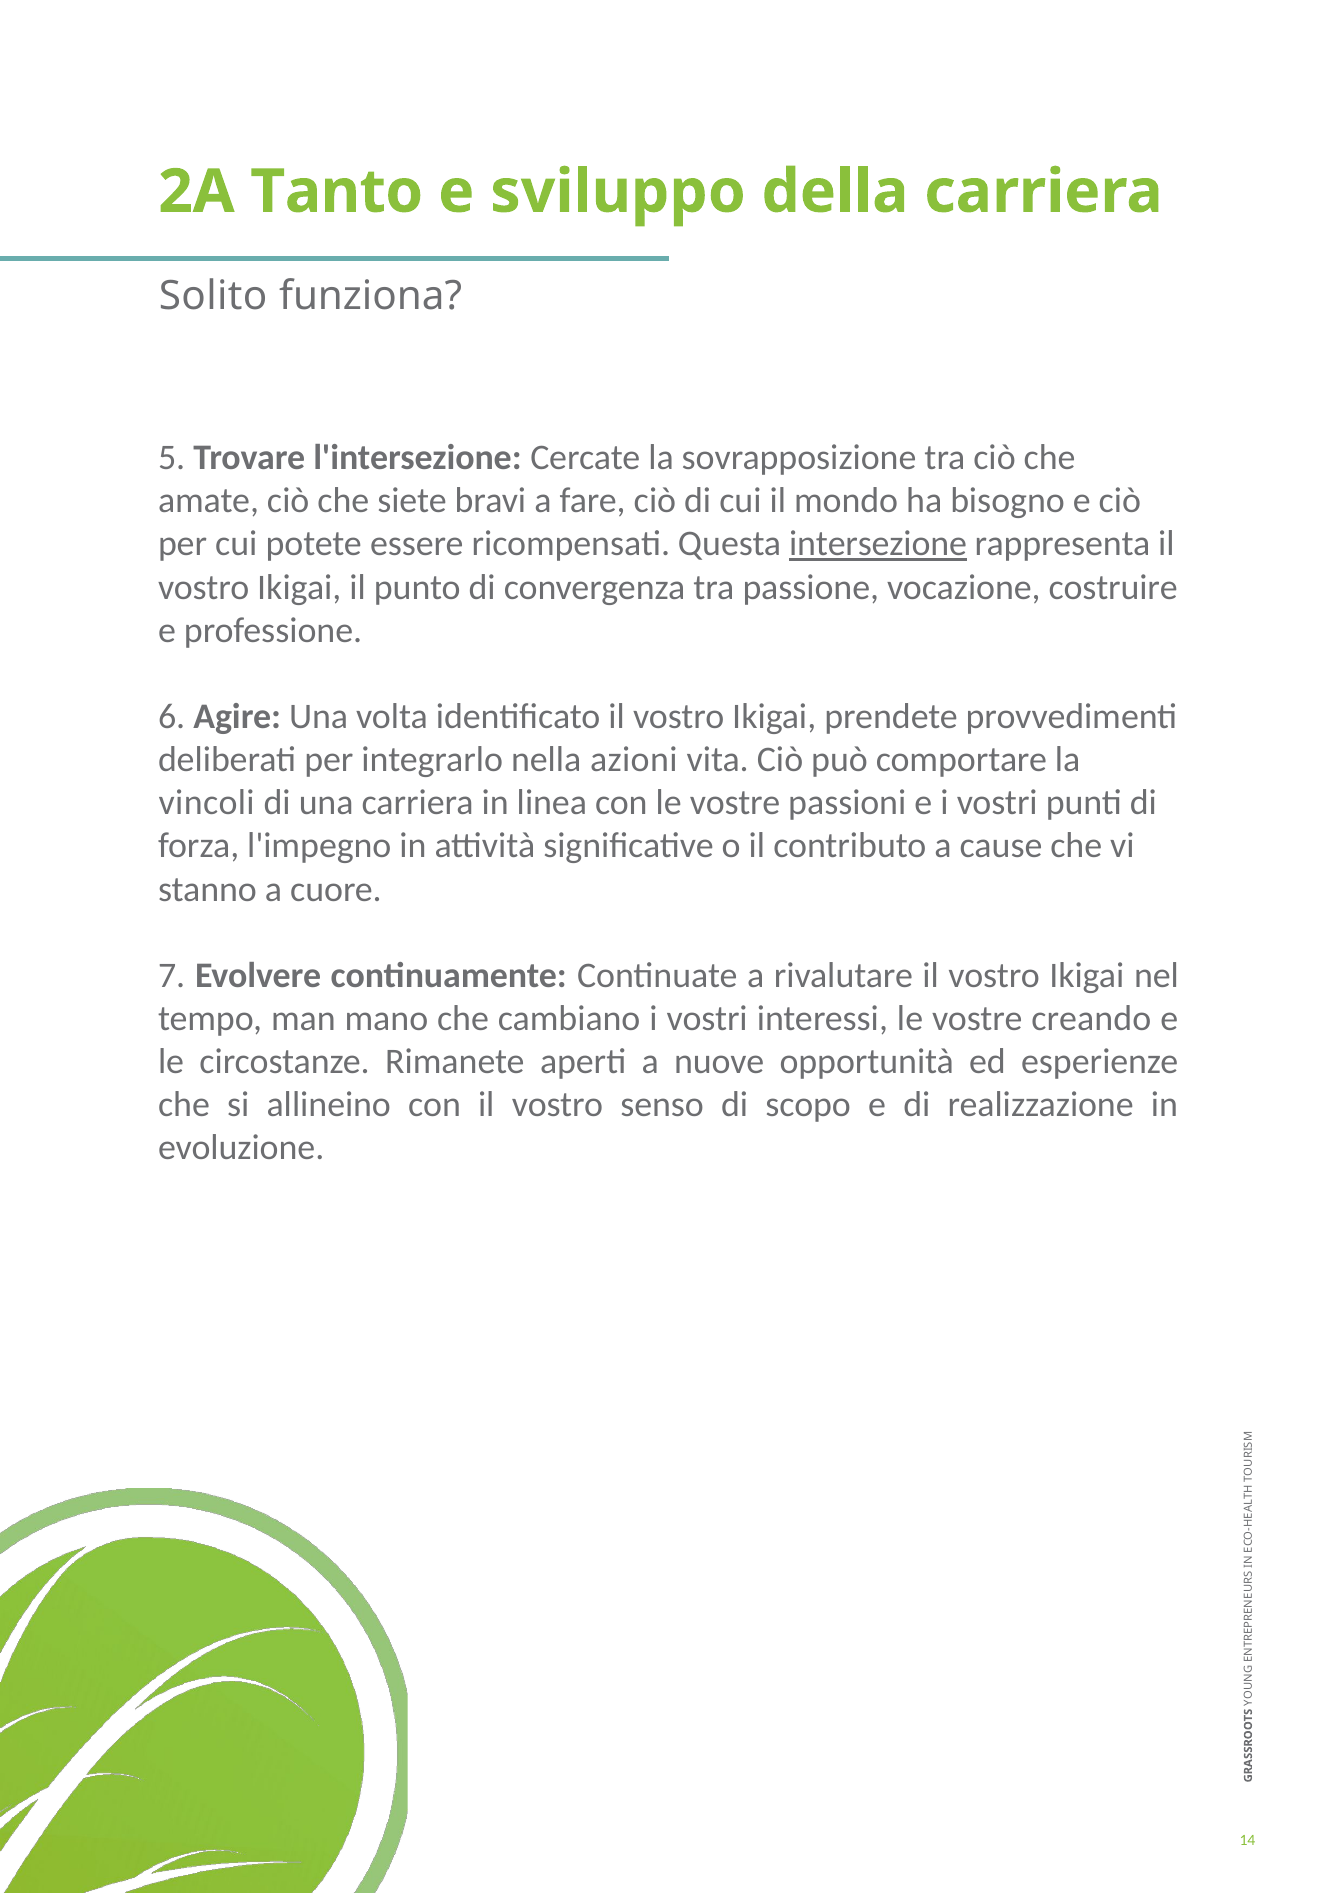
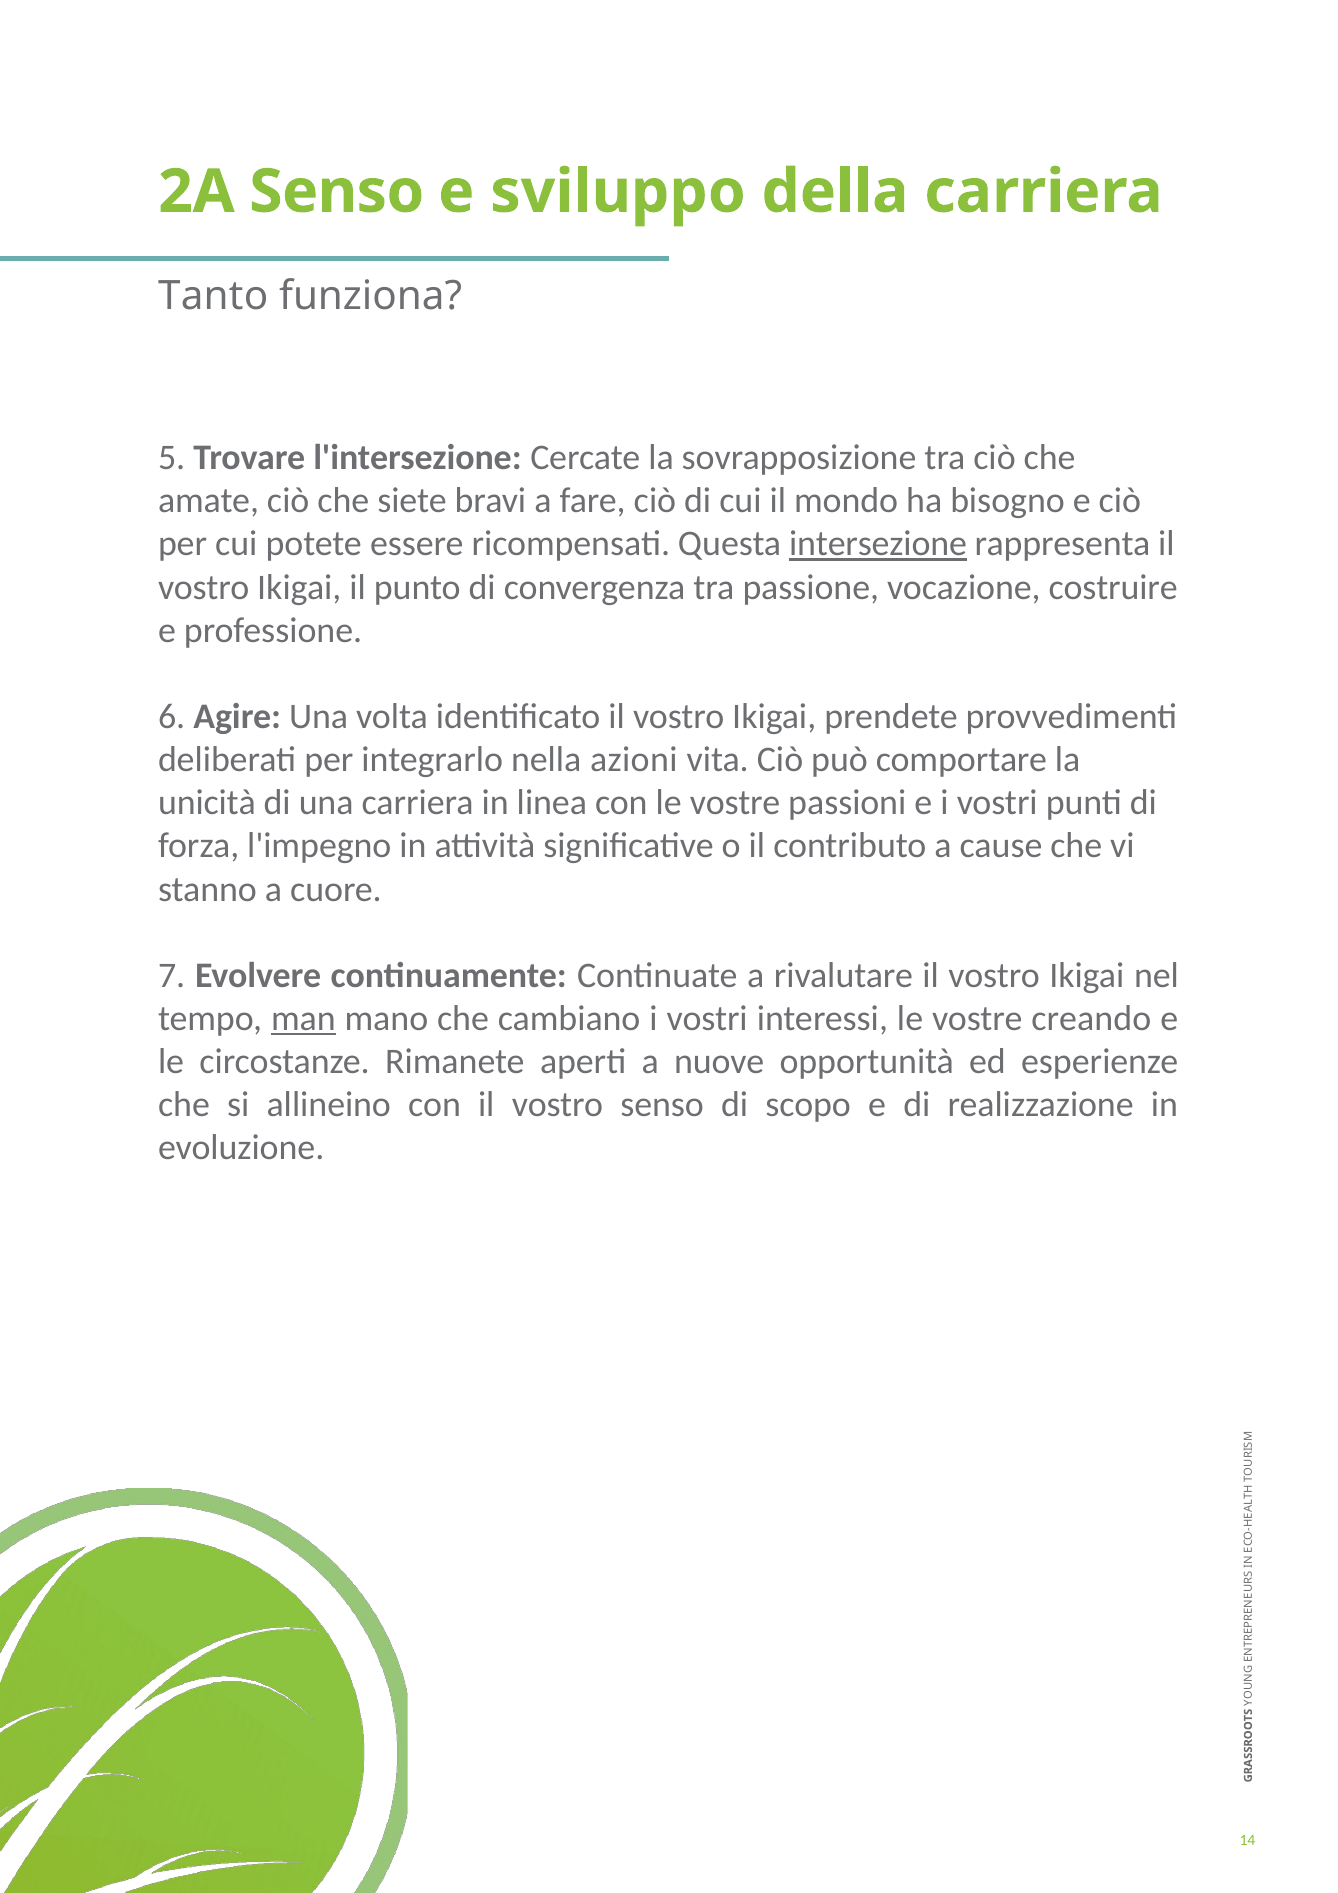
2A Tanto: Tanto -> Senso (337, 192)
Solito: Solito -> Tanto (213, 296)
vincoli: vincoli -> unicità (207, 803)
man underline: none -> present (303, 1018)
